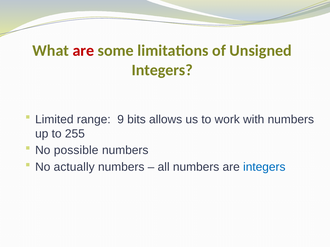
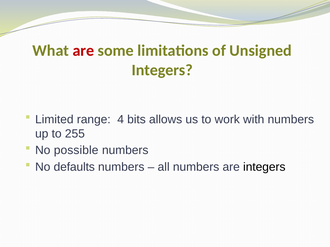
9: 9 -> 4 (121, 120)
actually: actually -> defaults (74, 167)
integers colour: blue -> black (264, 167)
